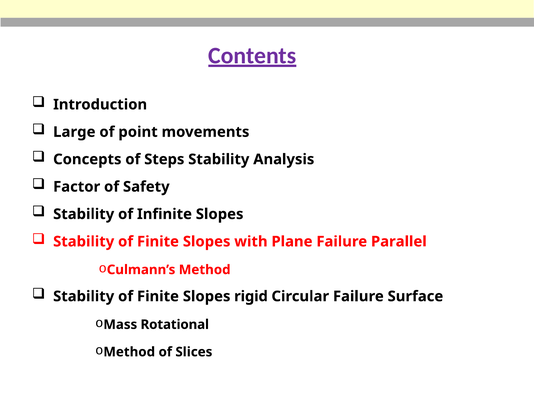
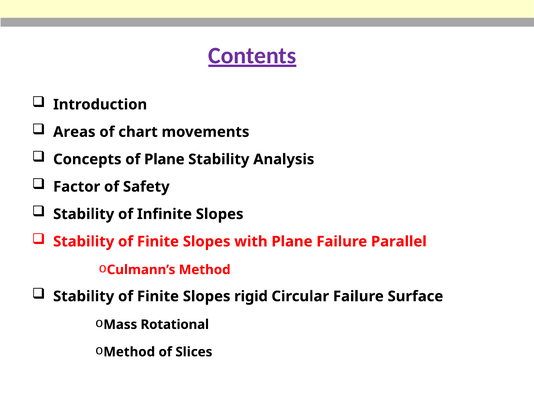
Large: Large -> Areas (74, 132)
point: point -> chart (138, 132)
of Steps: Steps -> Plane (164, 160)
